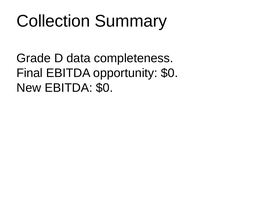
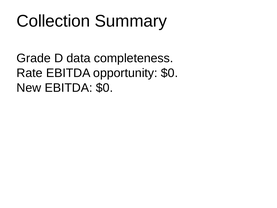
Final: Final -> Rate (30, 73)
